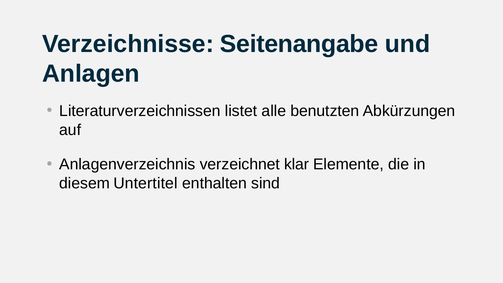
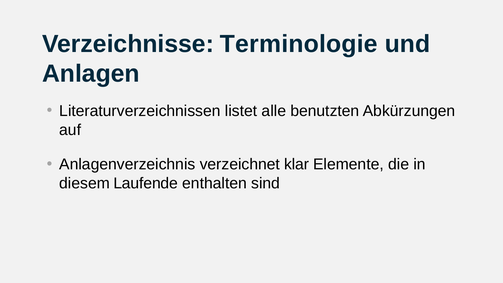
Seitenangabe: Seitenangabe -> Terminologie (299, 44)
Untertitel: Untertitel -> Laufende (146, 183)
